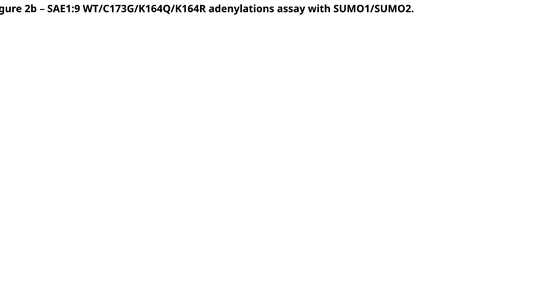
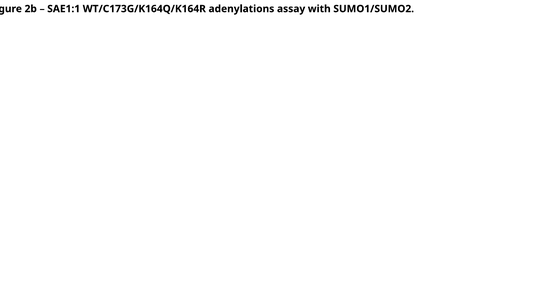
SAE1:9: SAE1:9 -> SAE1:1 (64, 9)
